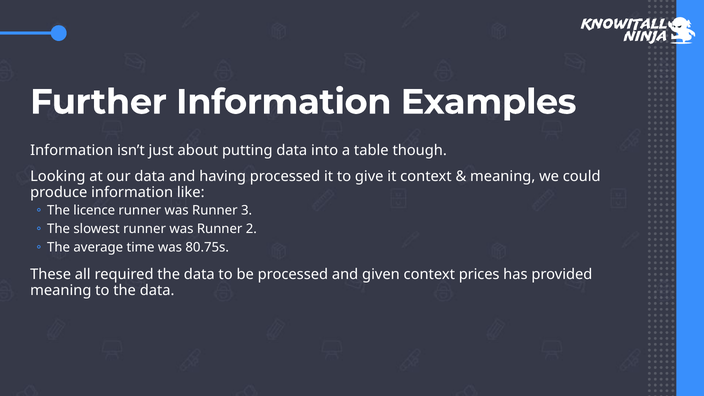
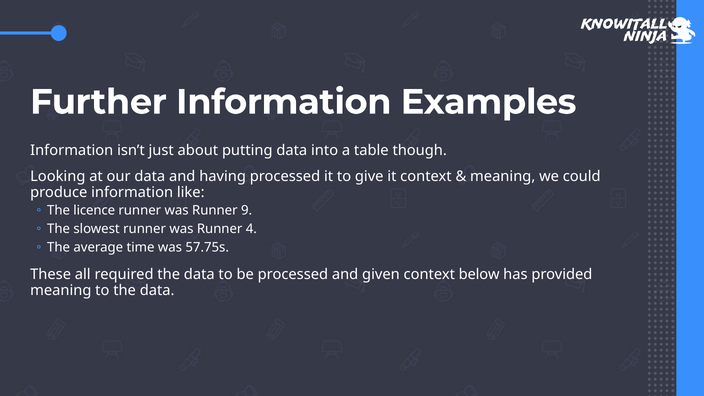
3: 3 -> 9 (247, 210)
2: 2 -> 4 (251, 229)
80.75s: 80.75s -> 57.75s (207, 248)
prices: prices -> below (479, 274)
